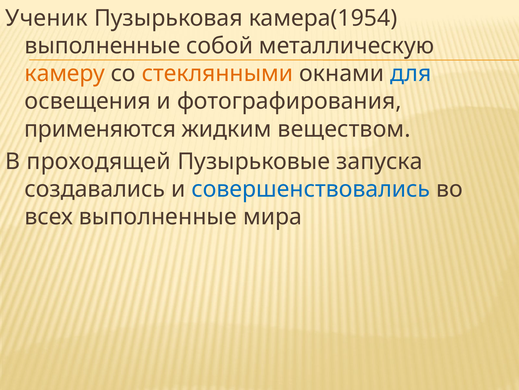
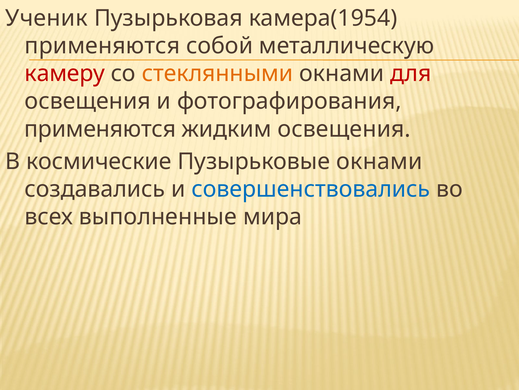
выполненные: выполненные -> применяются (102, 46)
камеру colour: orange -> red (65, 73)
для colour: blue -> red (411, 73)
жидким веществом: веществом -> освещения (344, 129)
проходящей: проходящей -> космические (99, 161)
Пузырьковые запуска: запуска -> окнами (379, 161)
